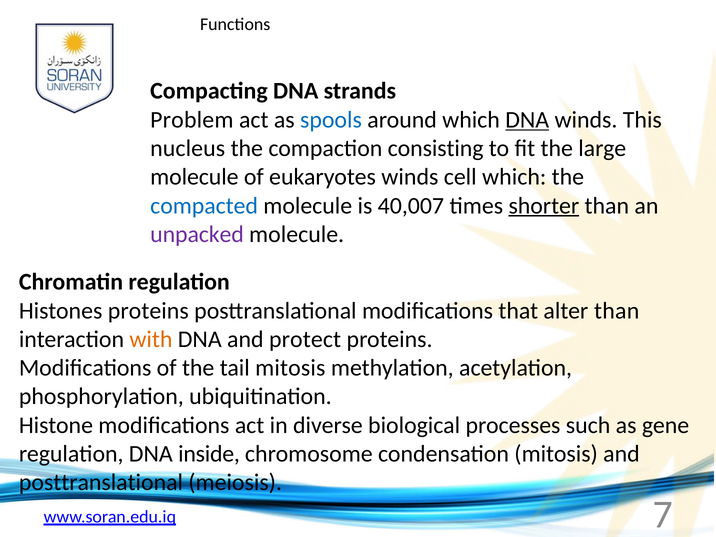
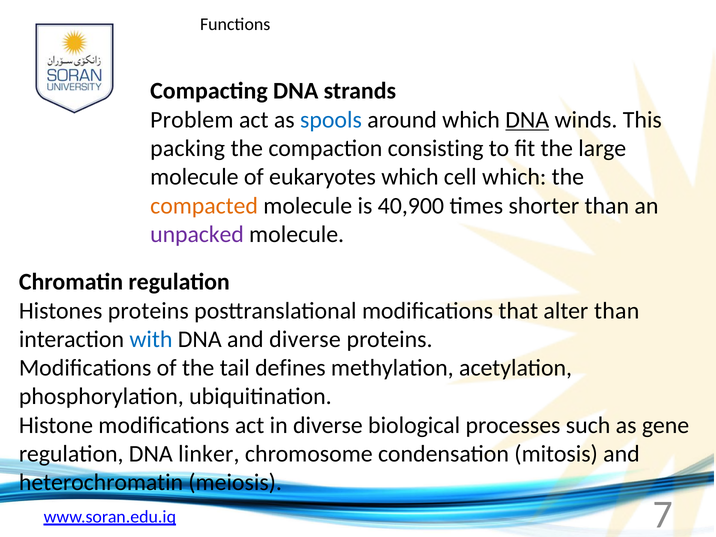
nucleus: nucleus -> packing (188, 148)
eukaryotes winds: winds -> which (410, 177)
compacted colour: blue -> orange (204, 206)
40,007: 40,007 -> 40,900 (411, 206)
shorter underline: present -> none (544, 206)
with colour: orange -> blue (151, 339)
and protect: protect -> diverse (305, 339)
tail mitosis: mitosis -> defines (290, 368)
inside: inside -> linker (209, 454)
posttranslational: posttranslational -> heterochromatin (101, 482)
